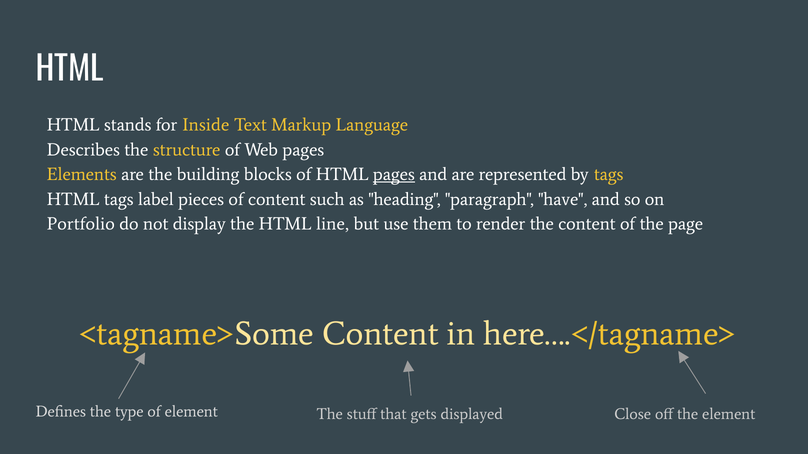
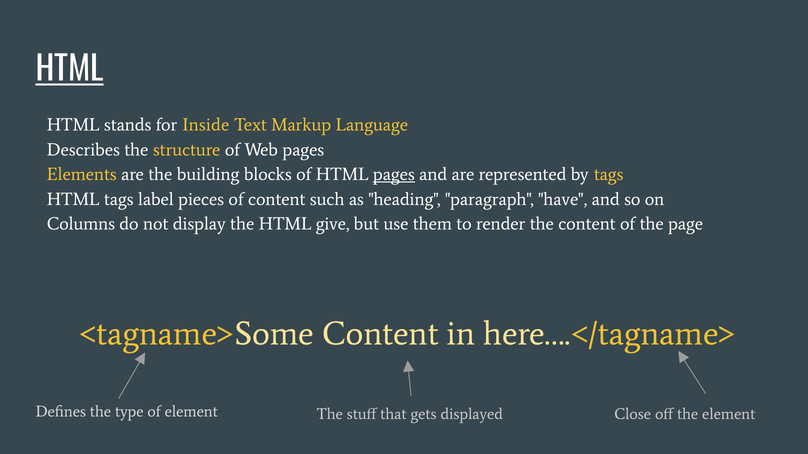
HTML underline: none -> present (70, 70)
Portfolio: Portfolio -> Columns (81, 224)
line: line -> give (333, 224)
